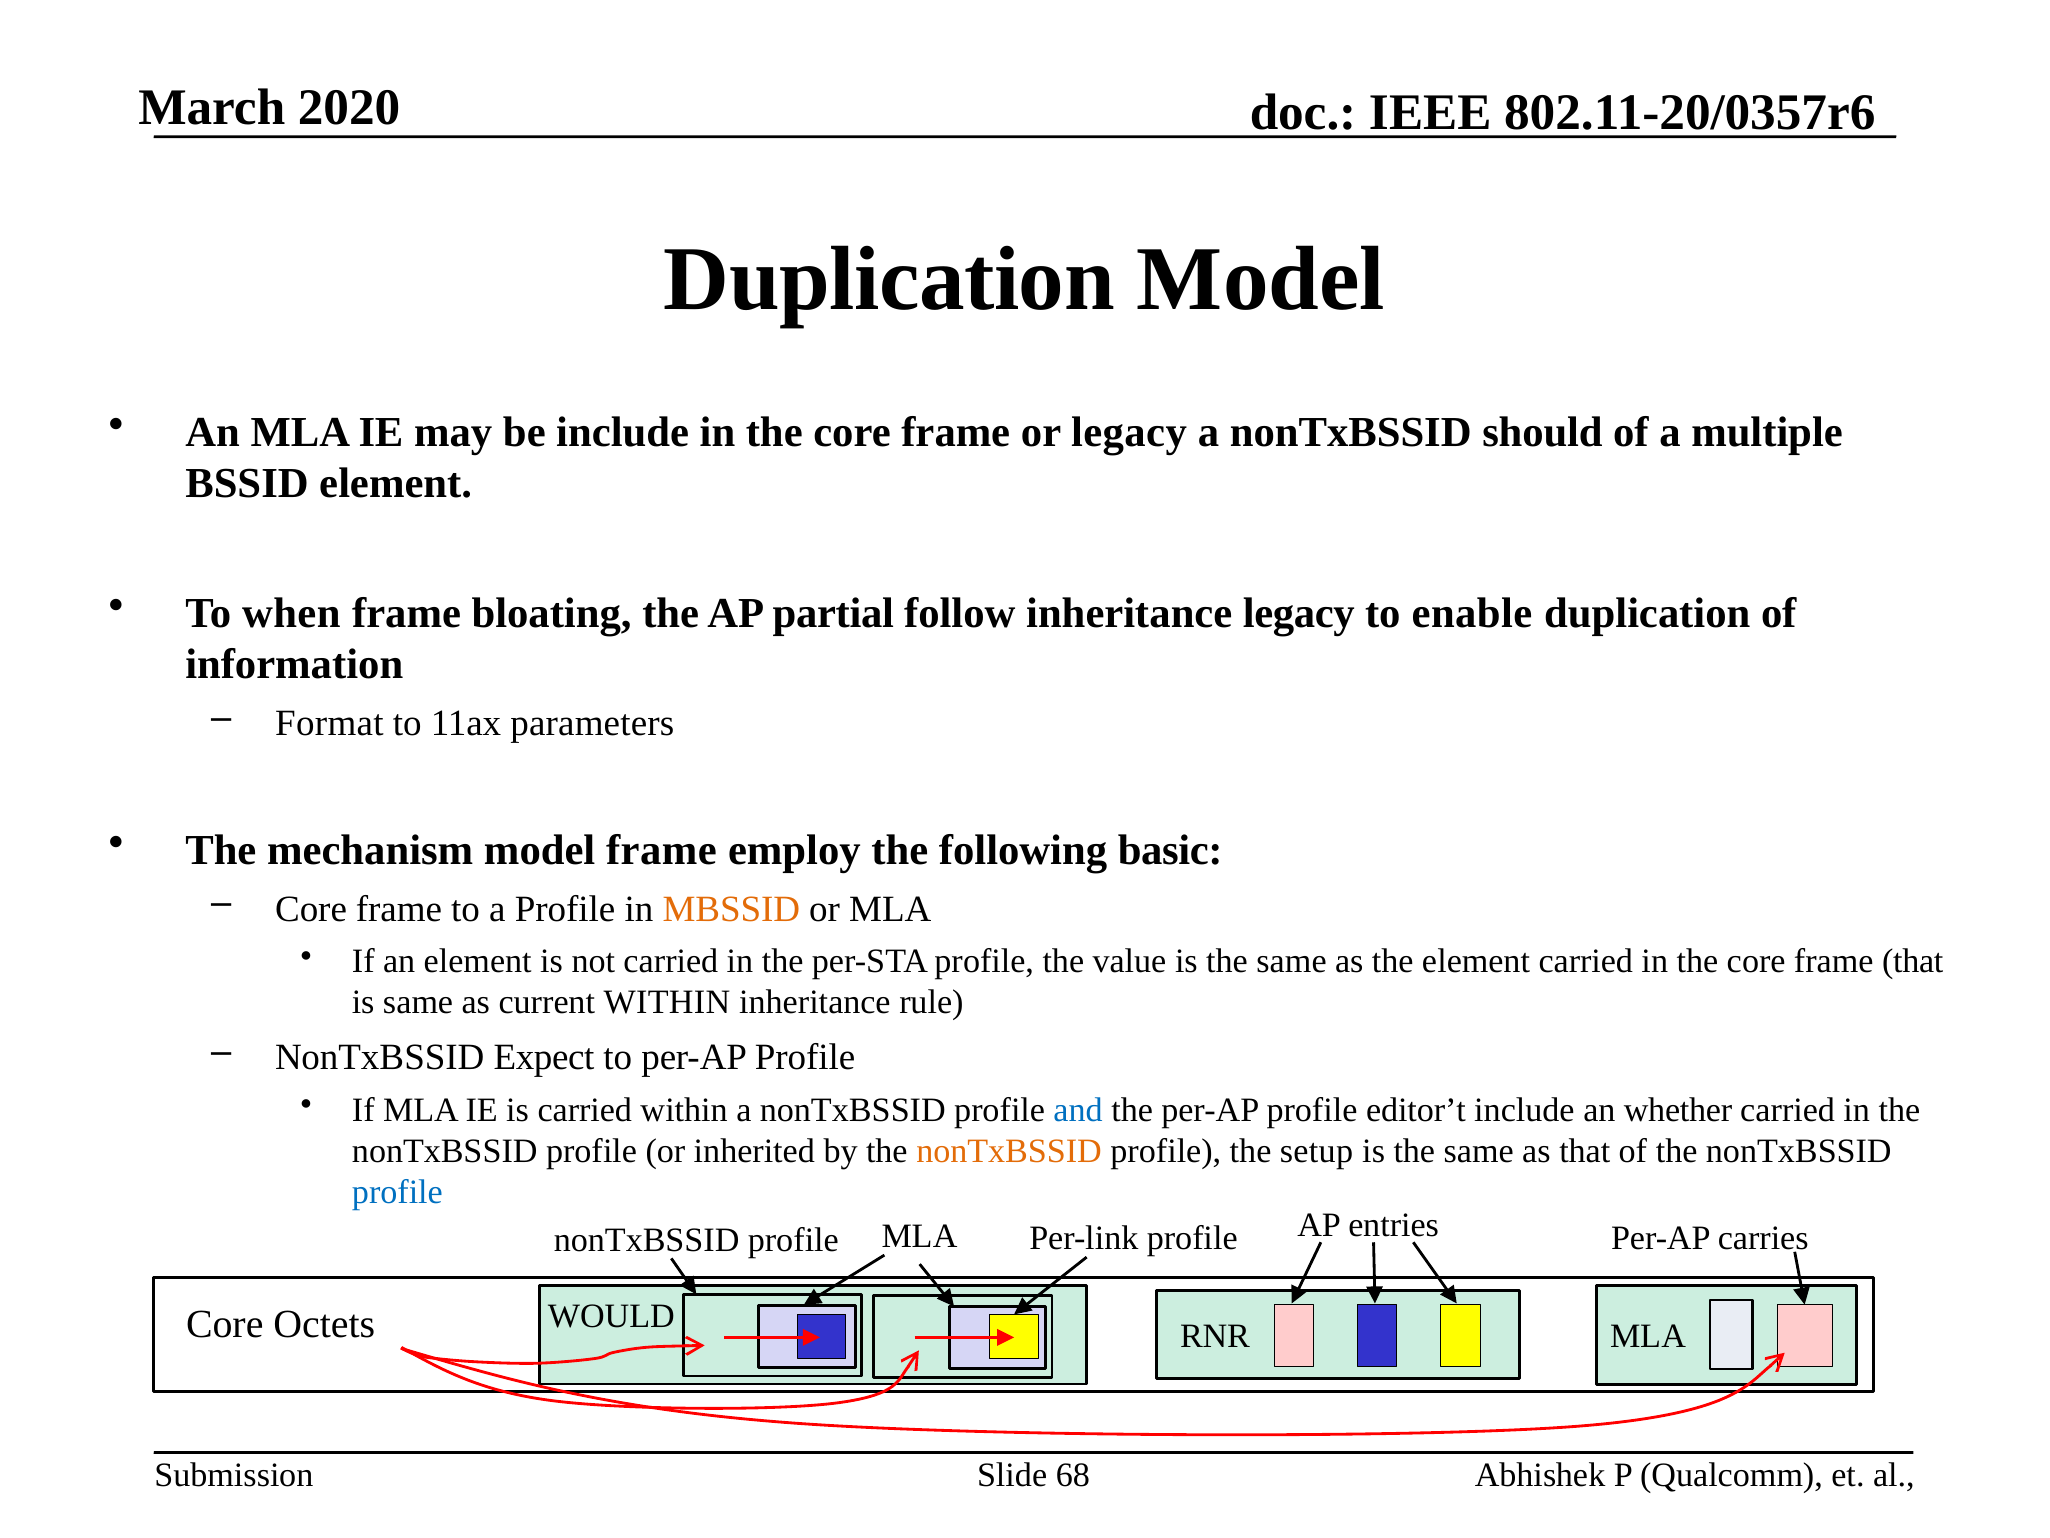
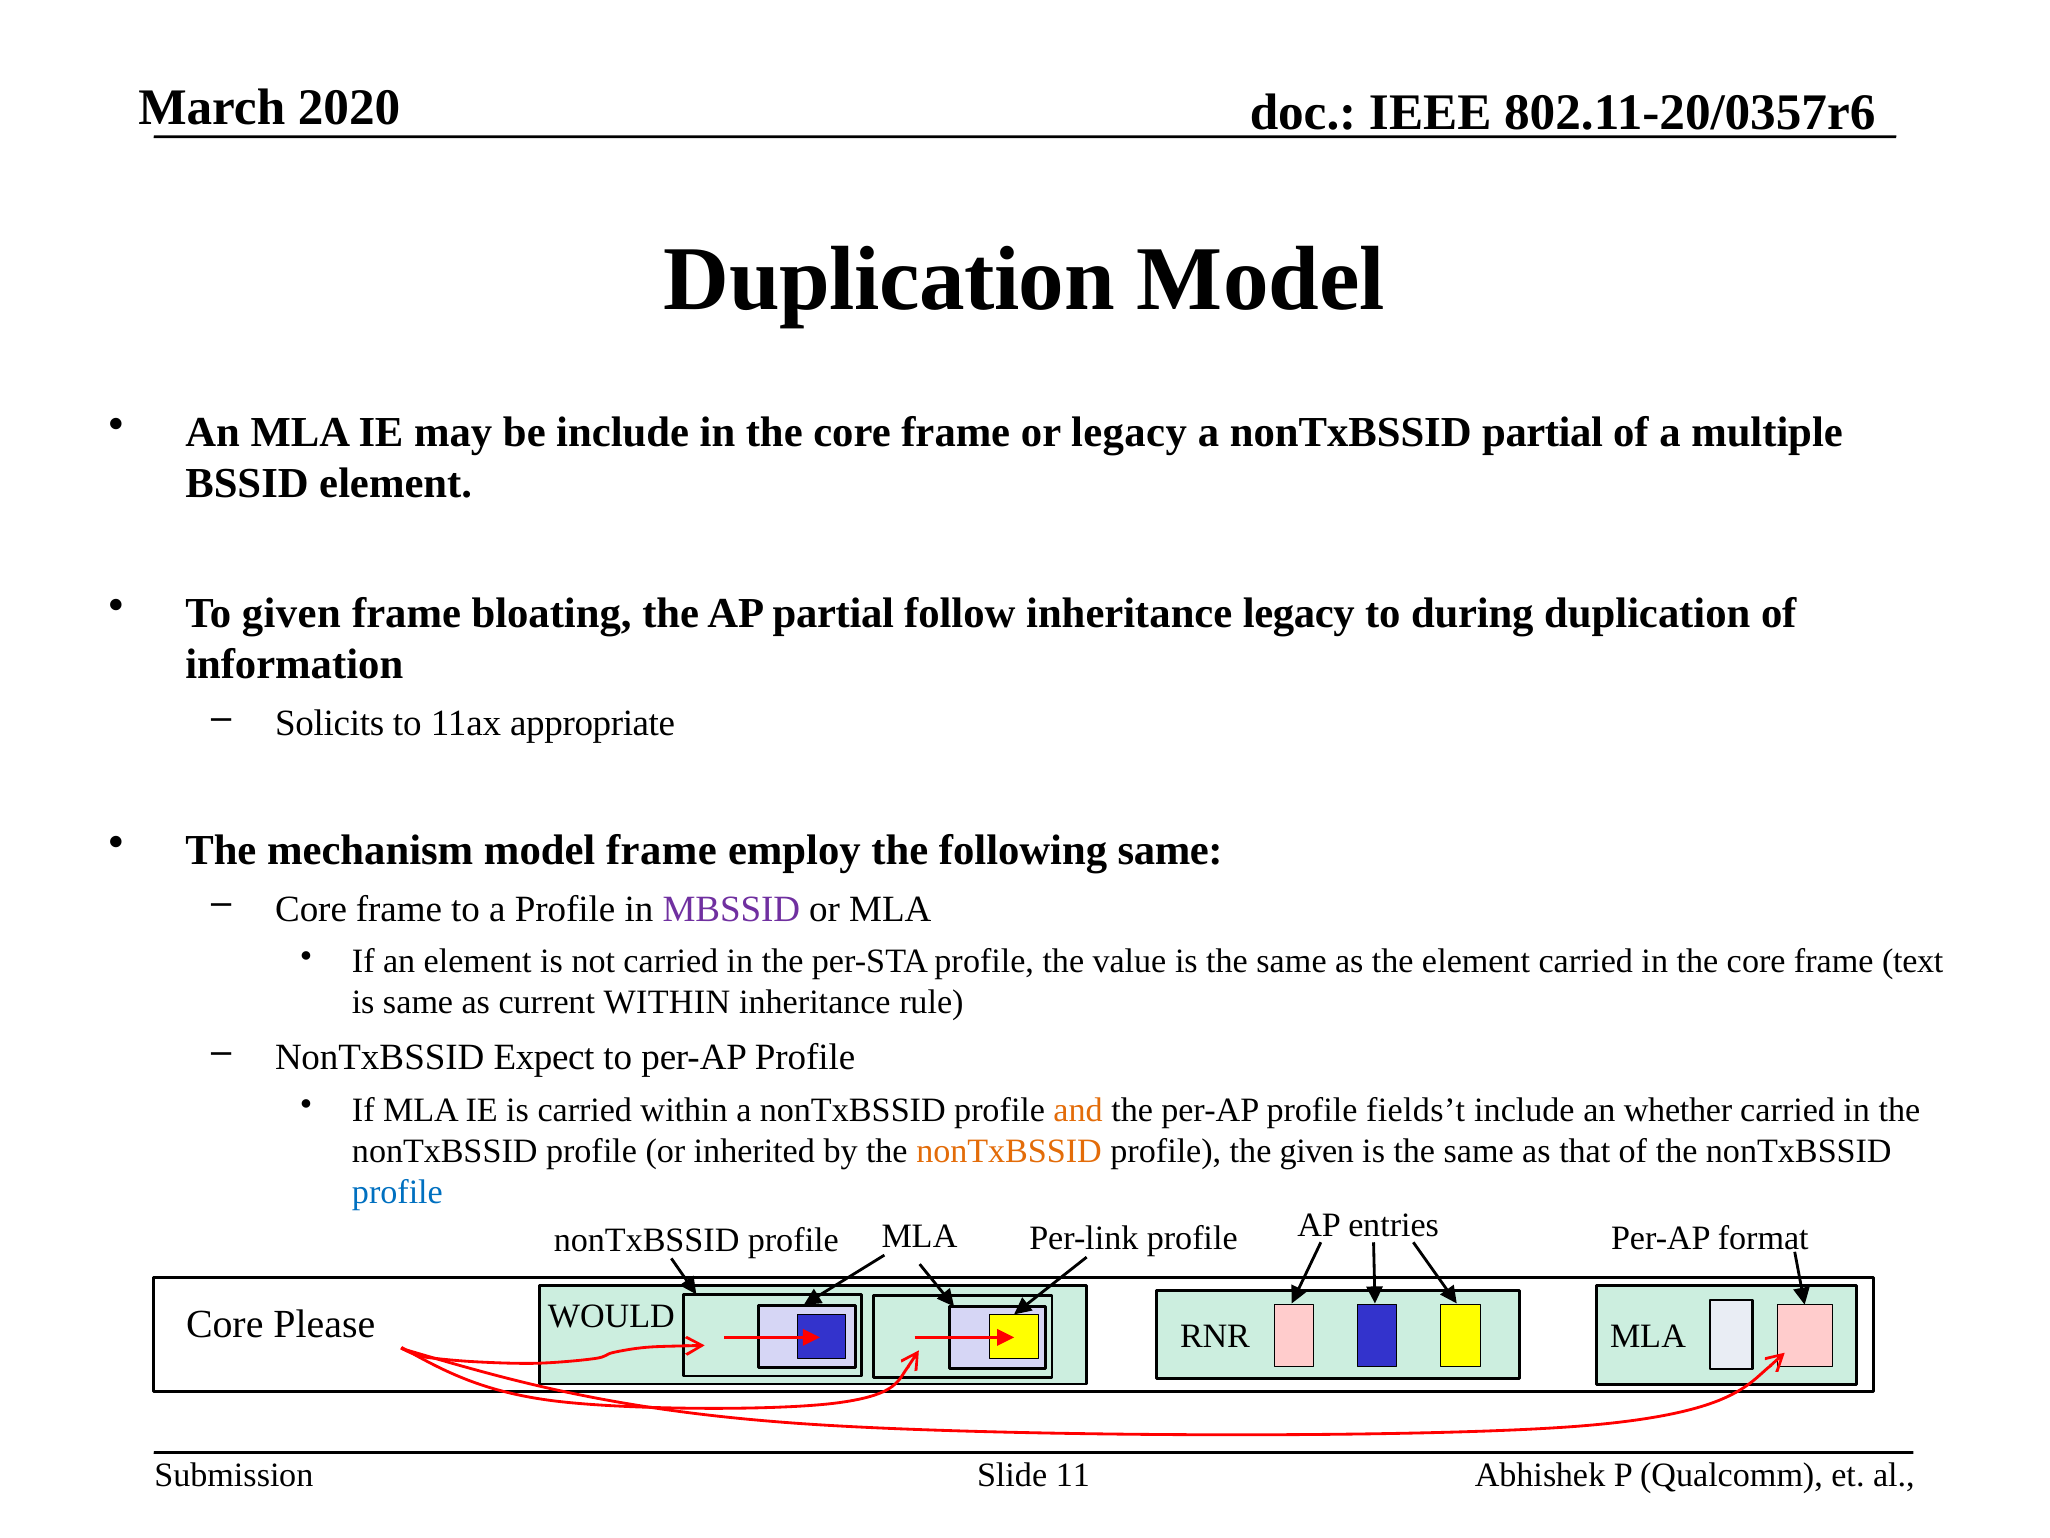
nonTxBSSID should: should -> partial (1543, 432)
To when: when -> given (291, 613)
enable: enable -> during (1472, 613)
Format: Format -> Solicits (330, 723)
parameters: parameters -> appropriate (593, 723)
following basic: basic -> same (1170, 850)
MBSSID colour: orange -> purple (731, 909)
frame that: that -> text (1913, 961)
and colour: blue -> orange (1078, 1109)
editor’t: editor’t -> fields’t (1416, 1109)
the setup: setup -> given (1317, 1150)
carries: carries -> format (1763, 1238)
Octets: Octets -> Please (324, 1324)
68: 68 -> 11 (1073, 1475)
